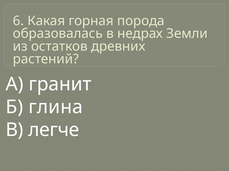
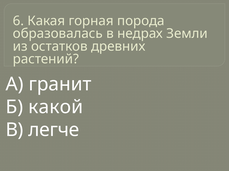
глина: глина -> какой (56, 107)
